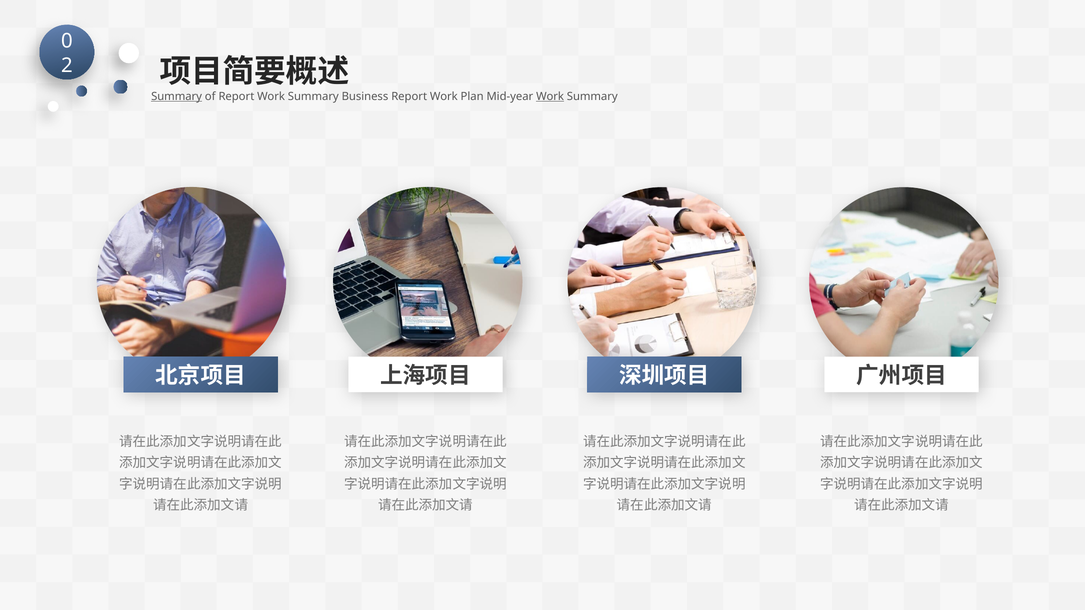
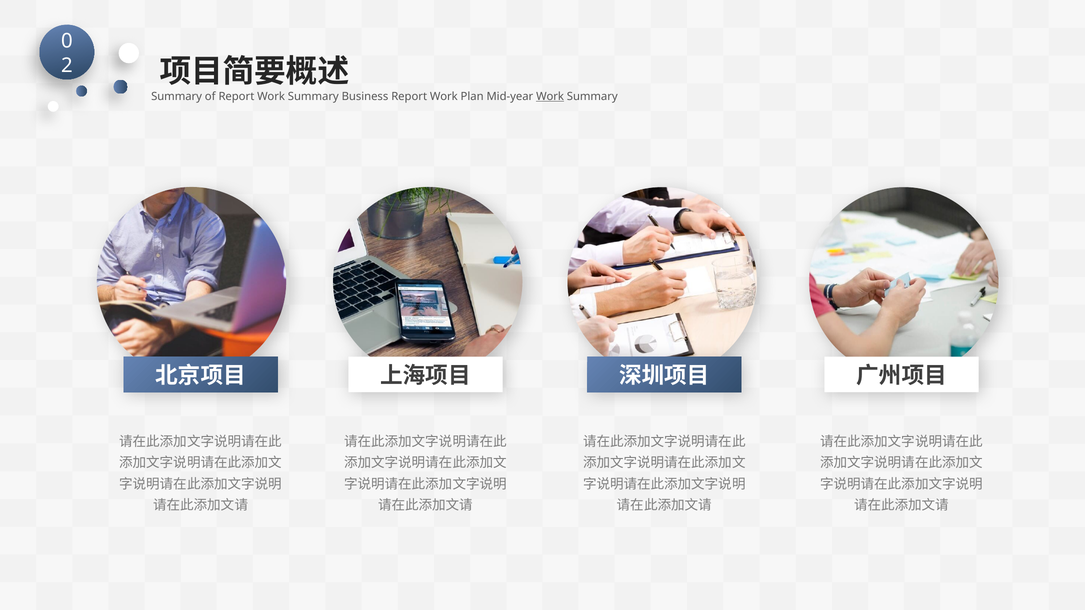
Summary underline: present -> none (177, 97)
